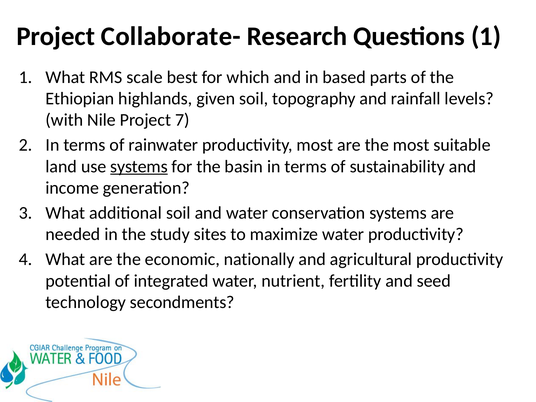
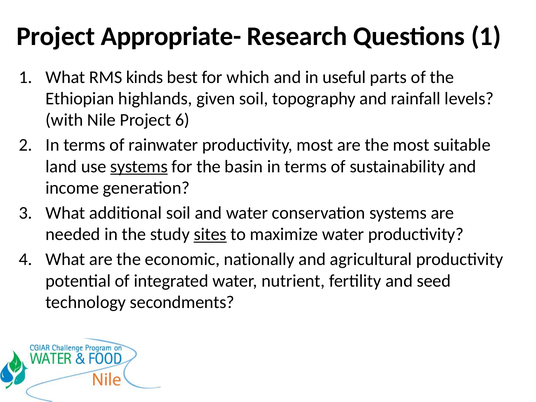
Collaborate-: Collaborate- -> Appropriate- (171, 36)
scale: scale -> kinds (145, 77)
based: based -> useful (344, 77)
7: 7 -> 6 (182, 120)
sites underline: none -> present (210, 234)
